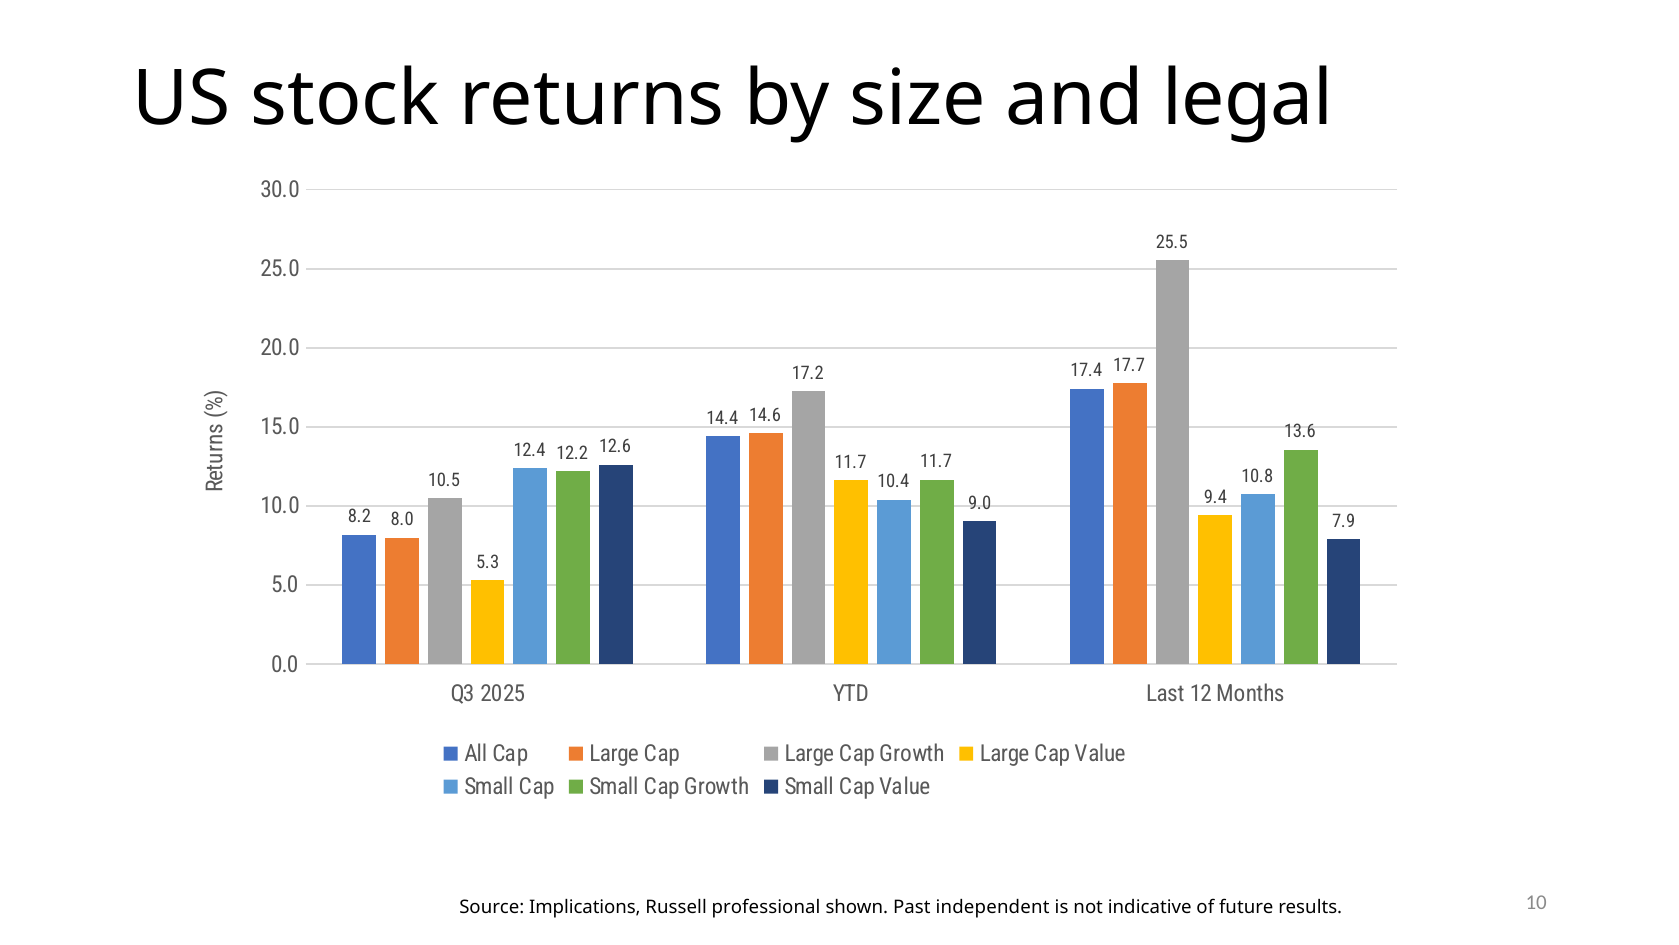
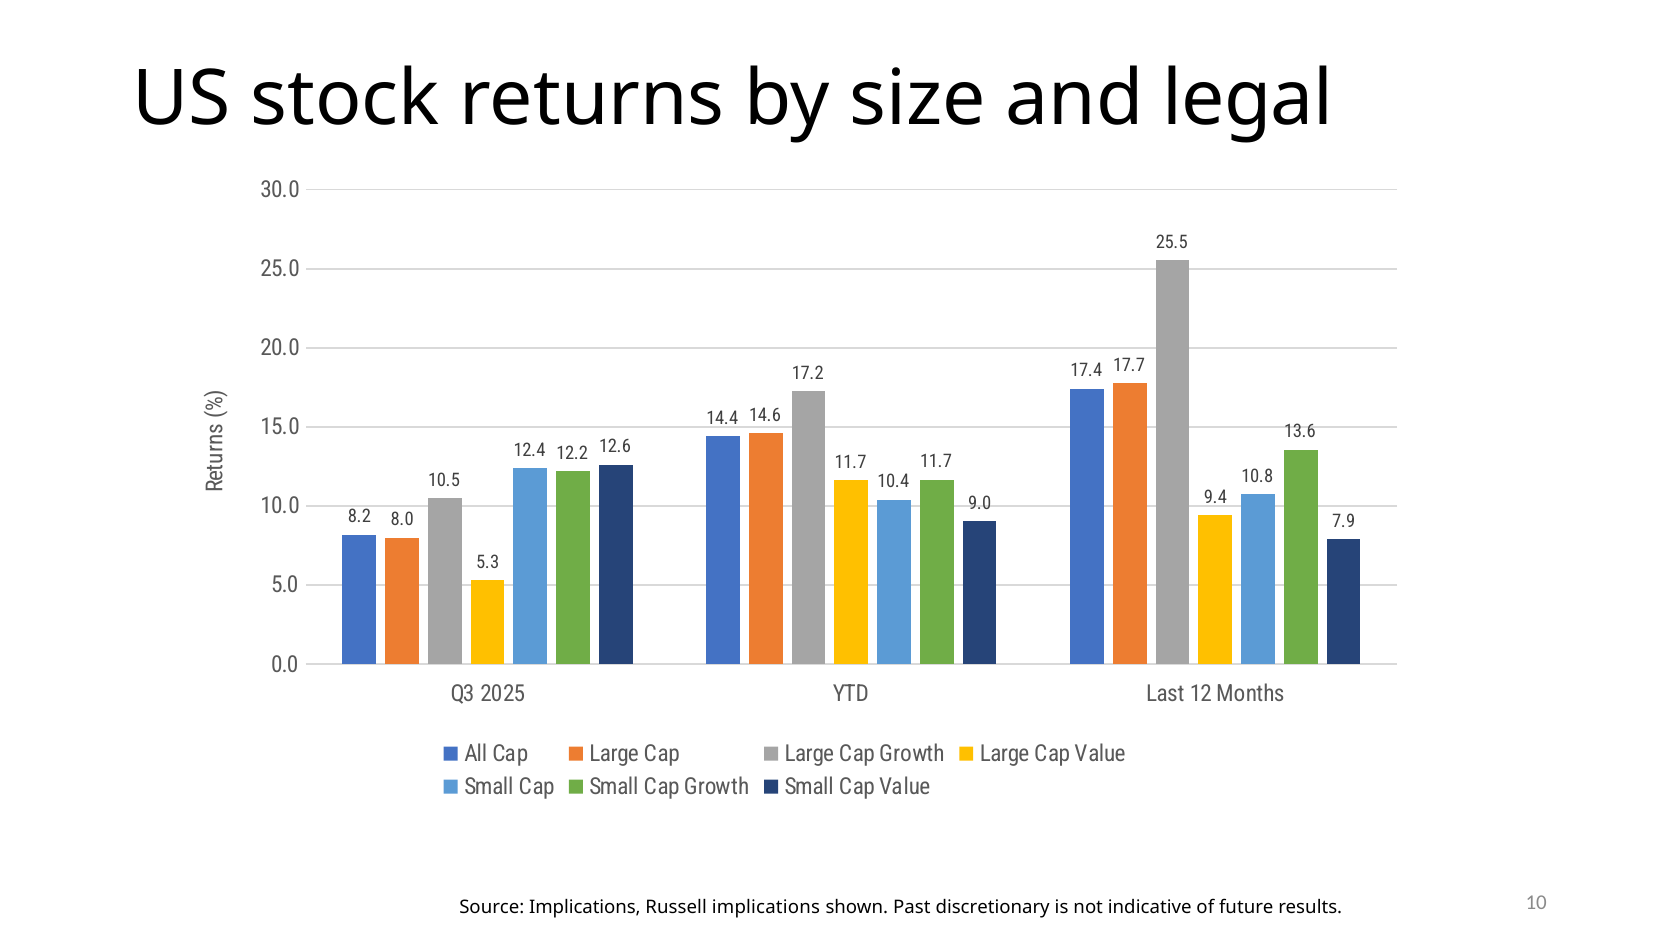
Russell professional: professional -> implications (766, 907)
independent: independent -> discretionary (993, 907)
